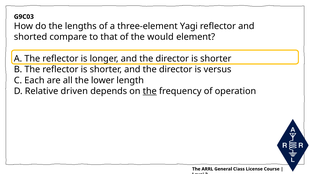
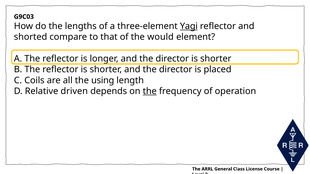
Yagi underline: none -> present (189, 26)
versus: versus -> placed (218, 70)
Each: Each -> Coils (34, 81)
lower: lower -> using (103, 81)
